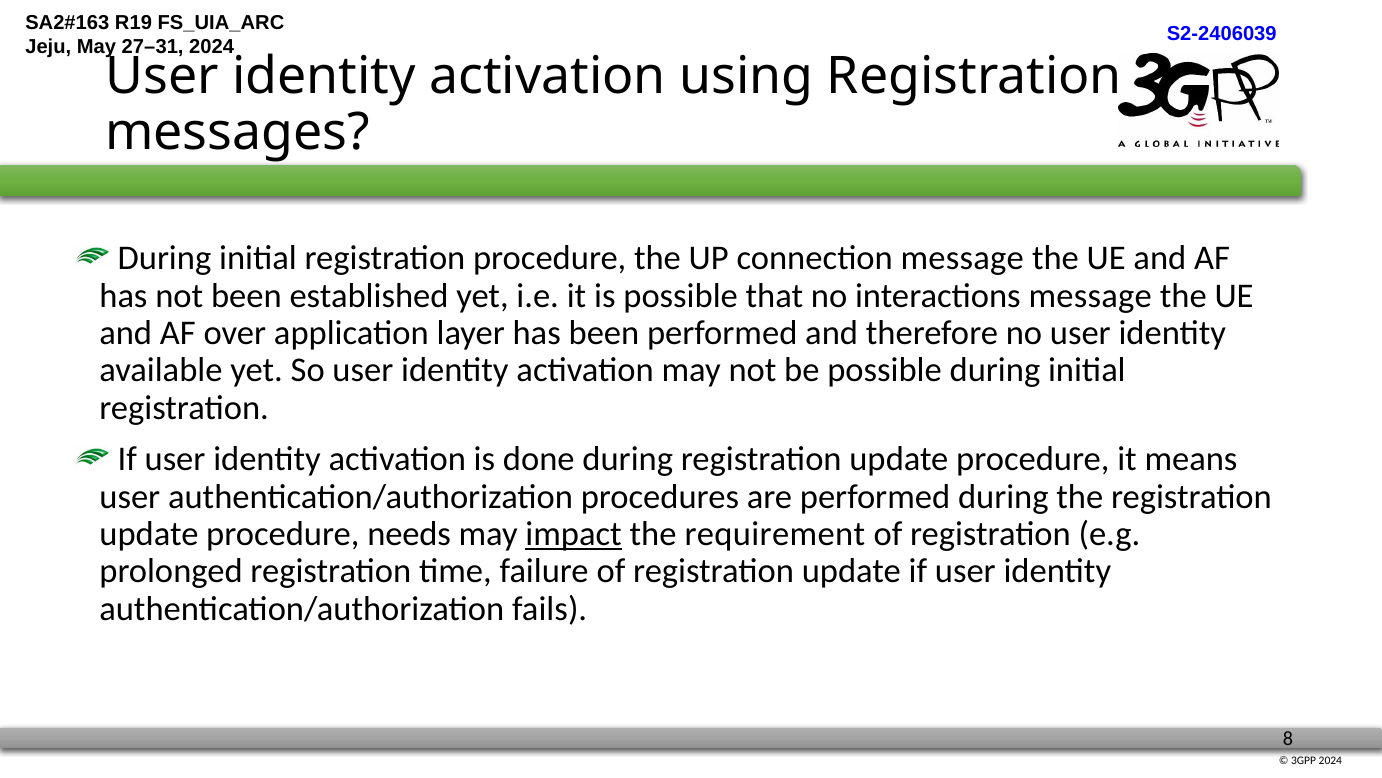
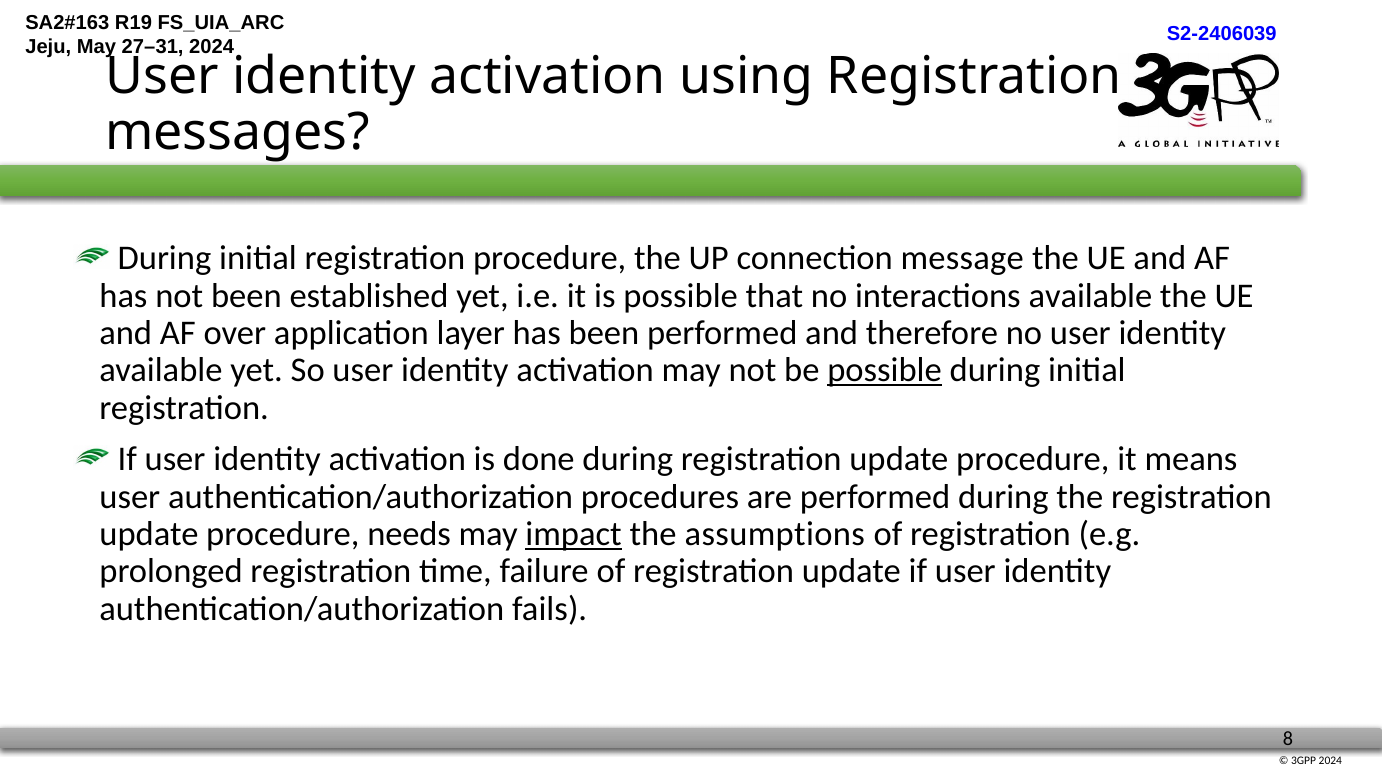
interactions message: message -> available (1090, 295)
possible underline: none -> present (885, 370)
requirement: requirement -> assumptions (775, 534)
